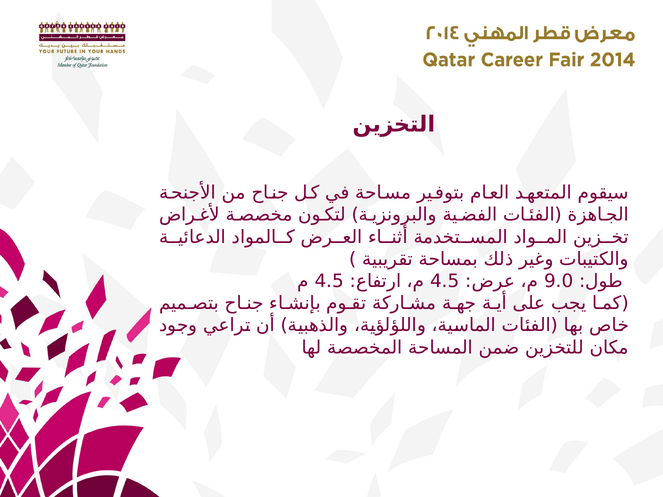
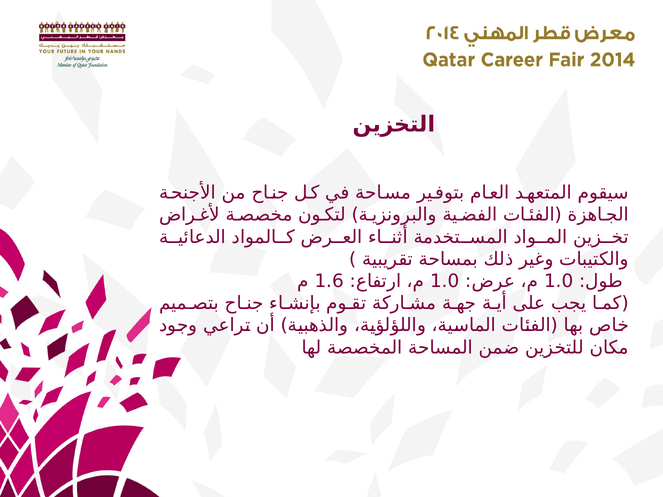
4.5: 4.5 -> 1.6 (329, 281)
4.5: 4.5 -> 1.0 (445, 281)
9.0: 9.0 -> 1.0 (559, 281)
